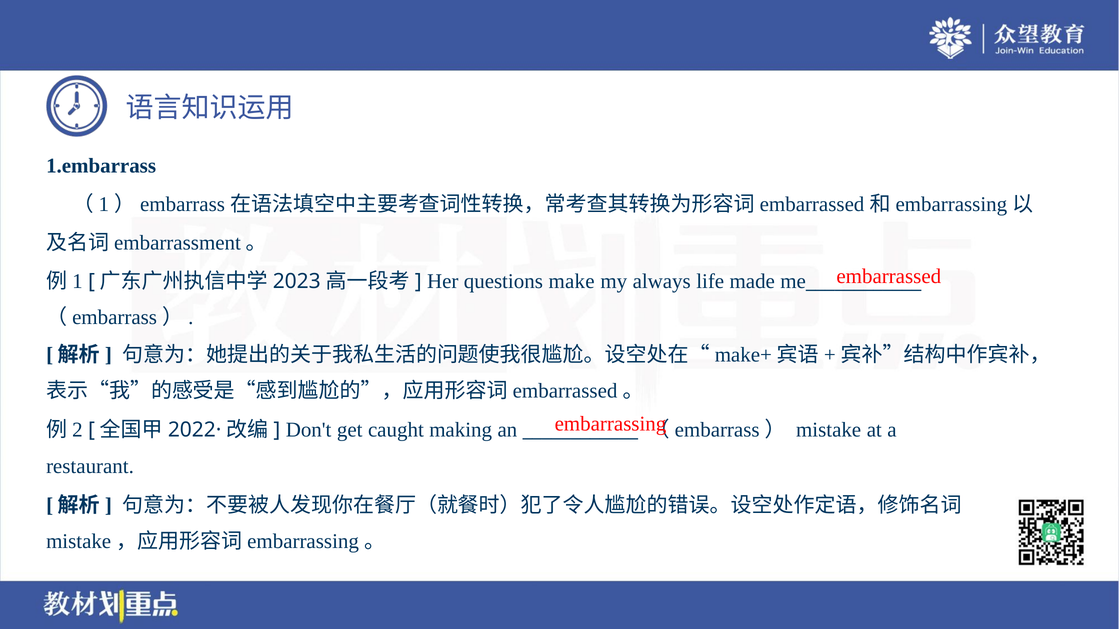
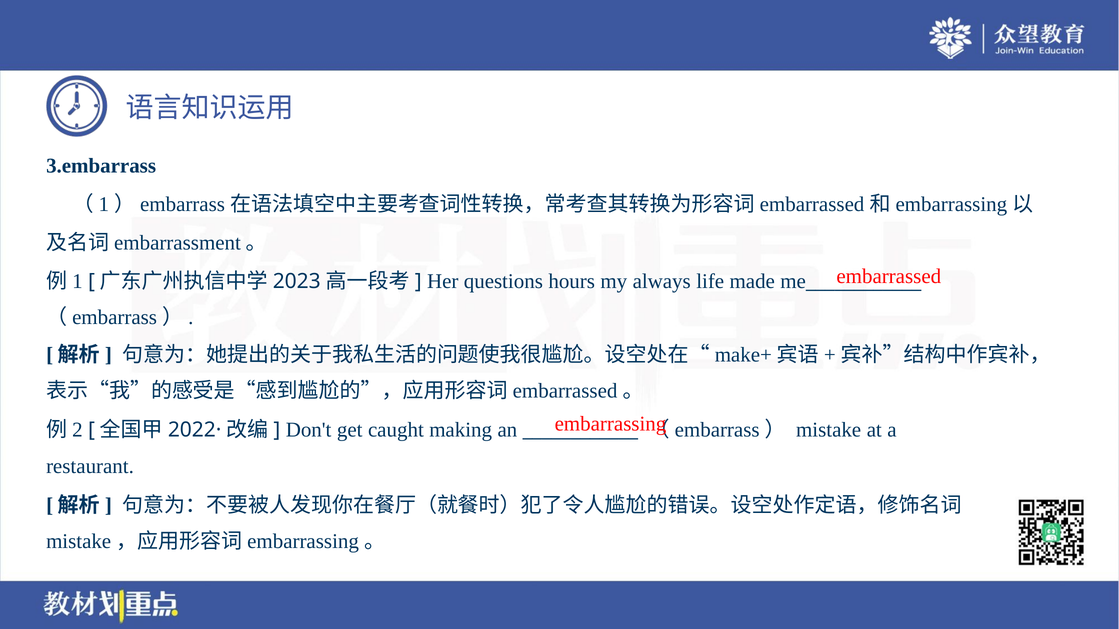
1.embarrass: 1.embarrass -> 3.embarrass (101, 166)
make: make -> hours (572, 281)
